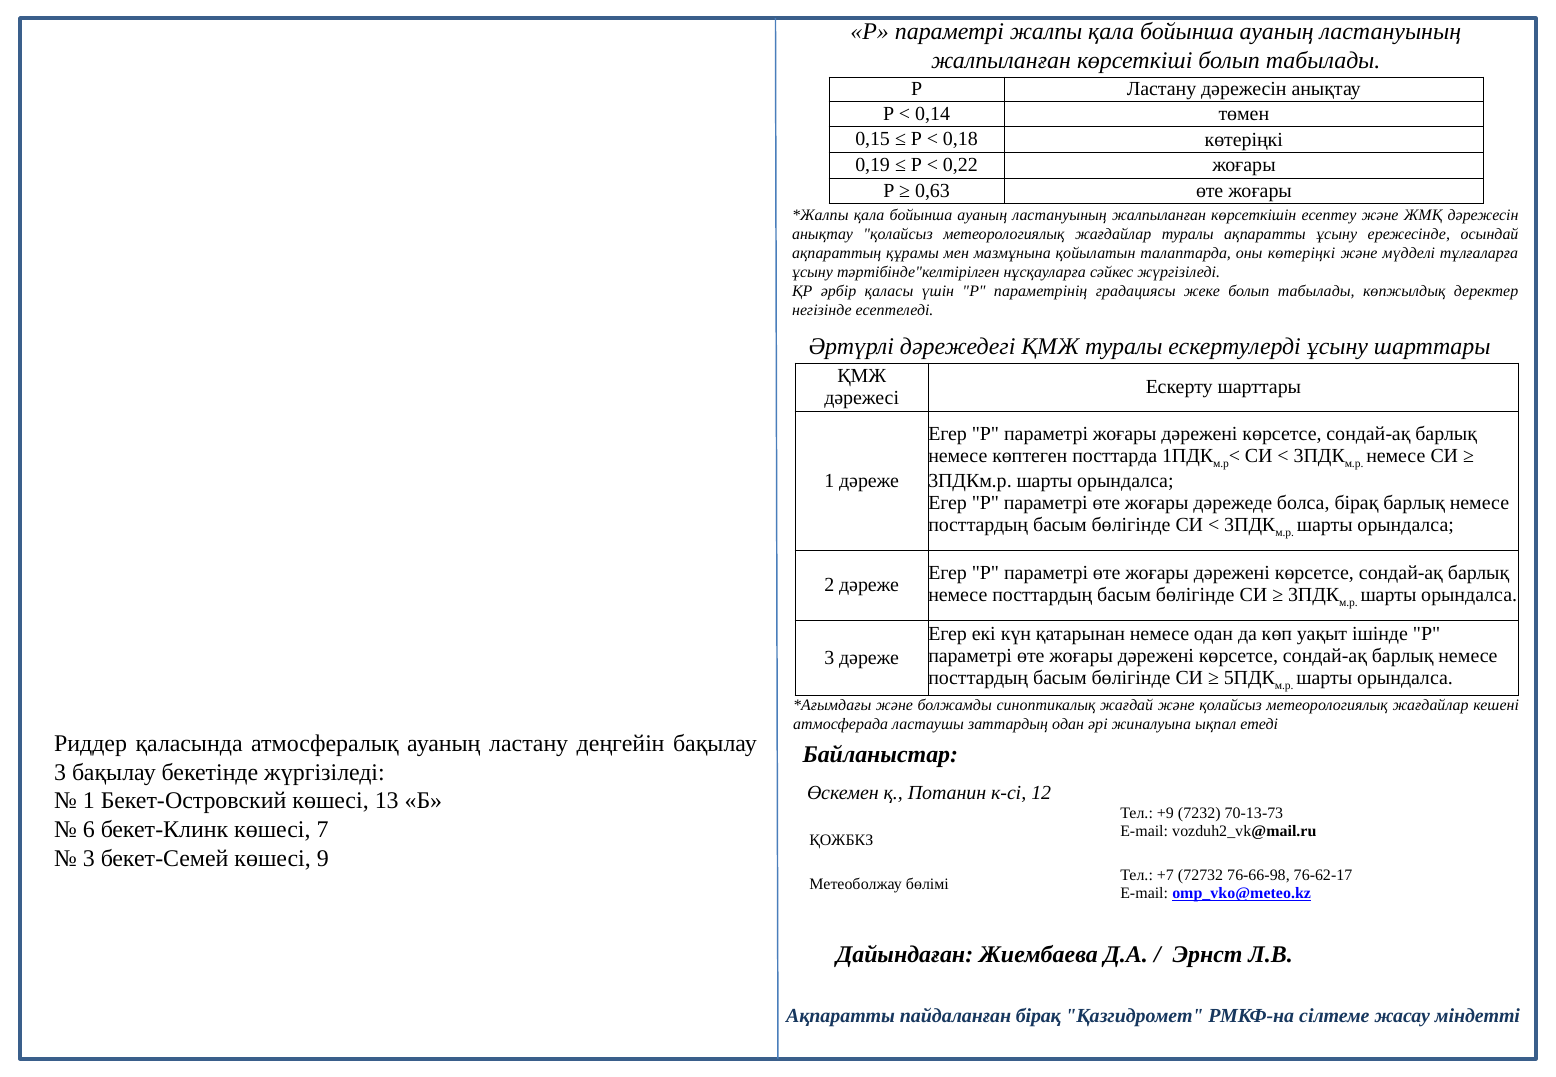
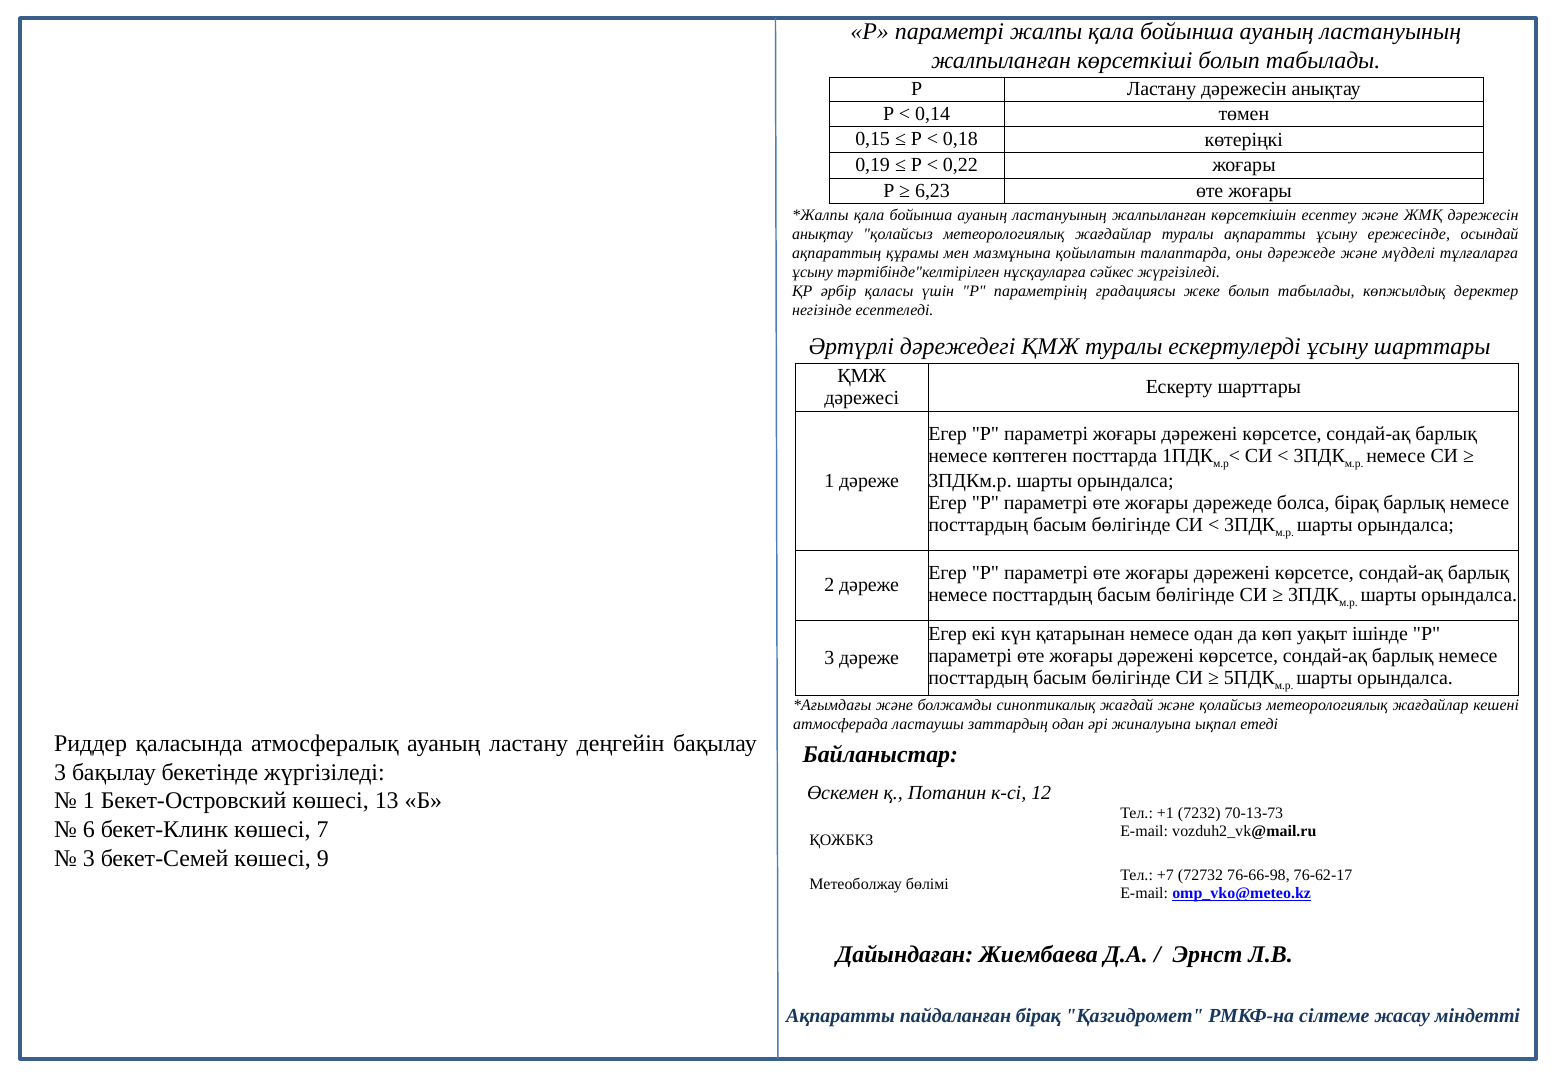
0,63: 0,63 -> 6,23 (932, 191)
оны көтеріңкі: көтеріңкі -> дәрежеде (1302, 253)
+9: +9 -> +1 (1165, 814)
